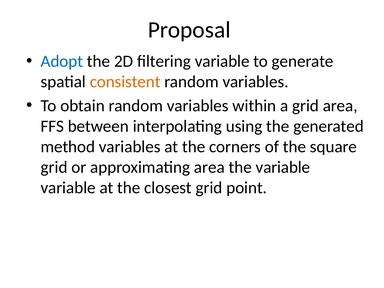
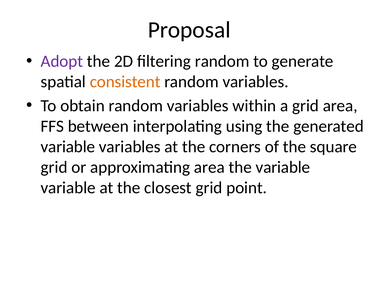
Adopt colour: blue -> purple (62, 61)
filtering variable: variable -> random (222, 61)
method: method -> variable (68, 147)
